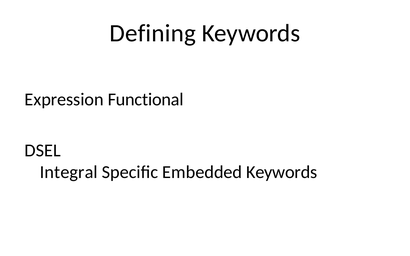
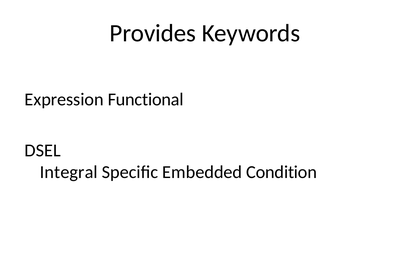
Defining: Defining -> Provides (153, 33)
Embedded Keywords: Keywords -> Condition (282, 172)
